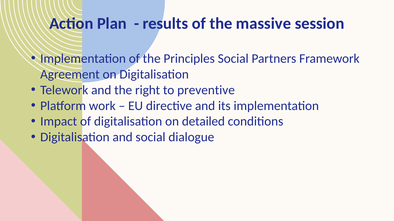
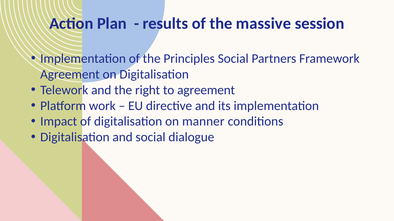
to preventive: preventive -> agreement (206, 90)
detailed: detailed -> manner (203, 122)
